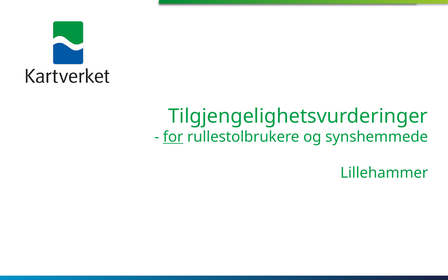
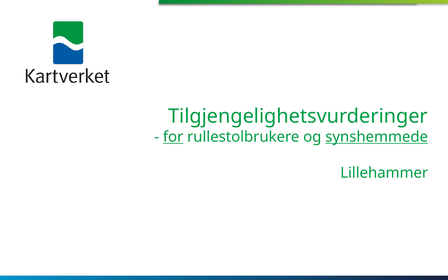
synshemmede underline: none -> present (377, 137)
